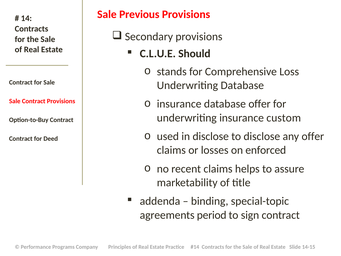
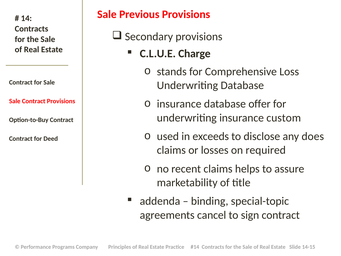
Should: Should -> Charge (194, 53)
in disclose: disclose -> exceeds (211, 136)
any offer: offer -> does (313, 136)
enforced: enforced -> required (266, 150)
period: period -> cancel (212, 215)
